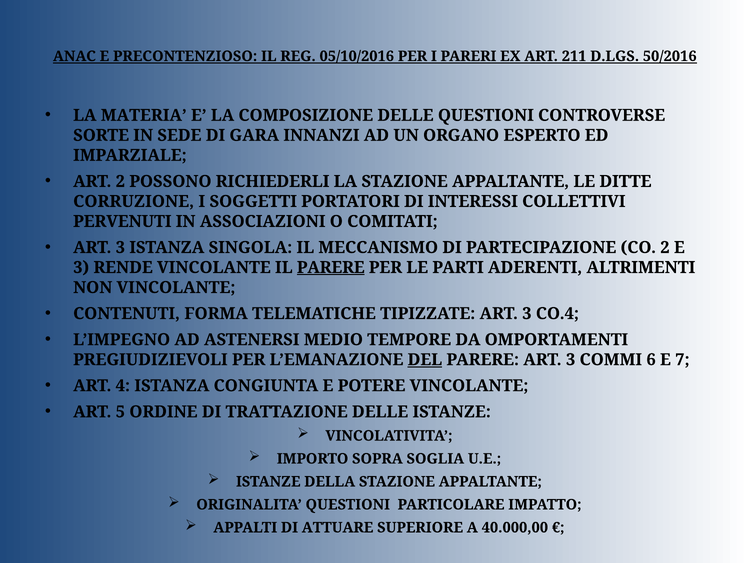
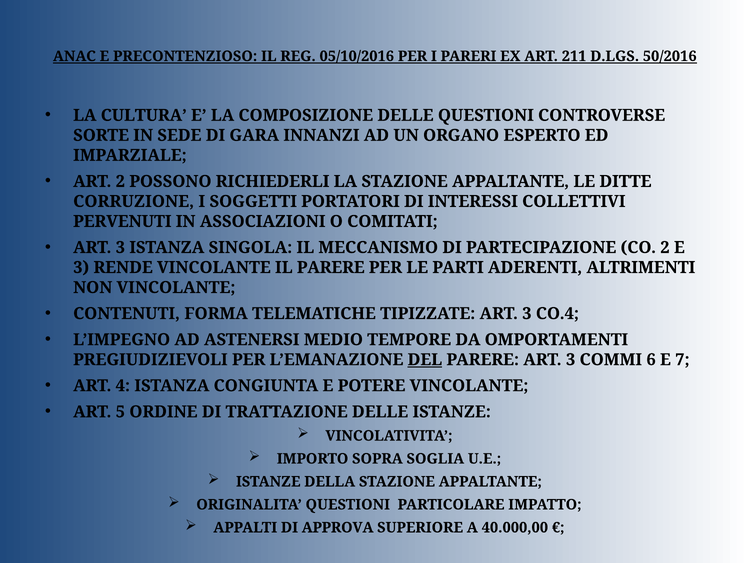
MATERIA: MATERIA -> CULTURA (144, 115)
PARERE underline: present -> none (331, 267)
ATTUARE: ATTUARE -> APPROVA (338, 527)
